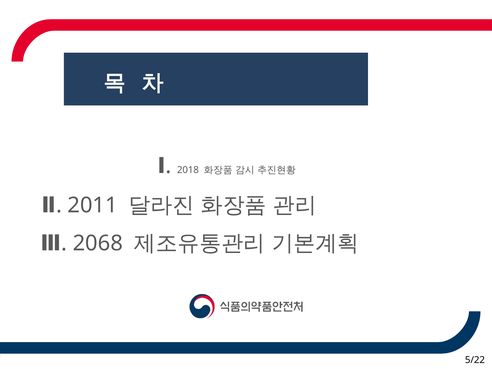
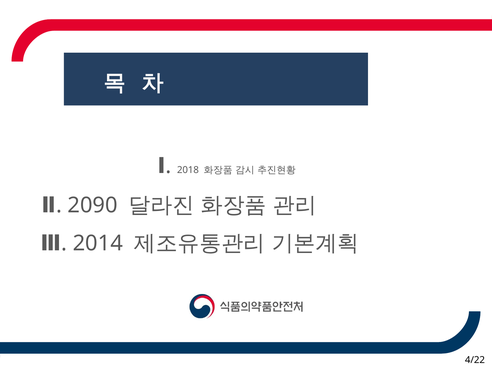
2011: 2011 -> 2090 (93, 205)
2068: 2068 -> 2014 (98, 243)
5/22: 5/22 -> 4/22 (475, 360)
